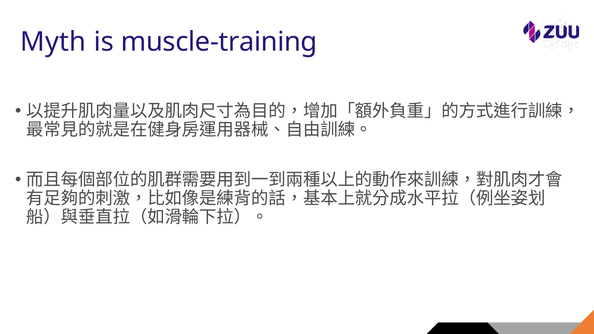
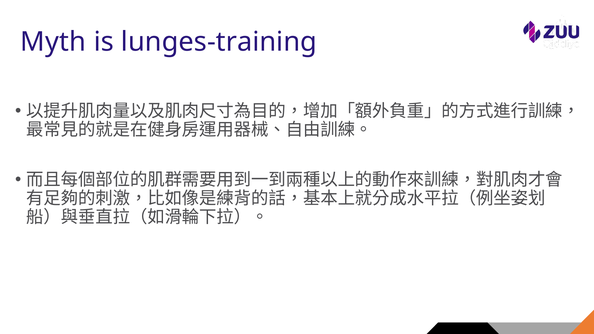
muscle-training: muscle-training -> lunges-training (219, 42)
